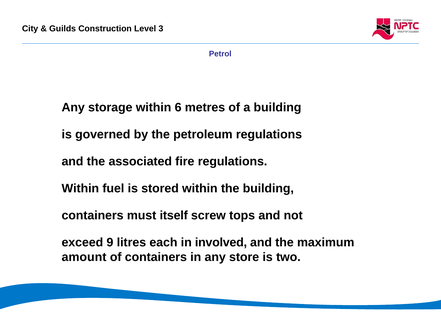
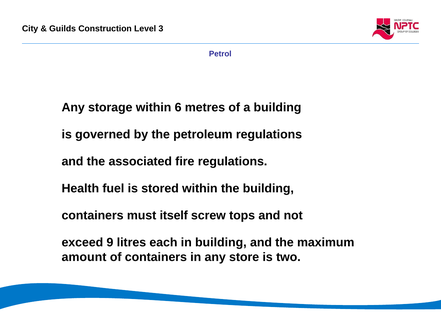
Within: Within -> Health (80, 188)
in involved: involved -> building (221, 242)
